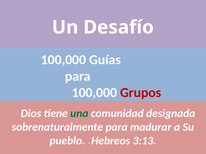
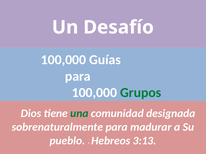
Grupos colour: red -> green (141, 93)
